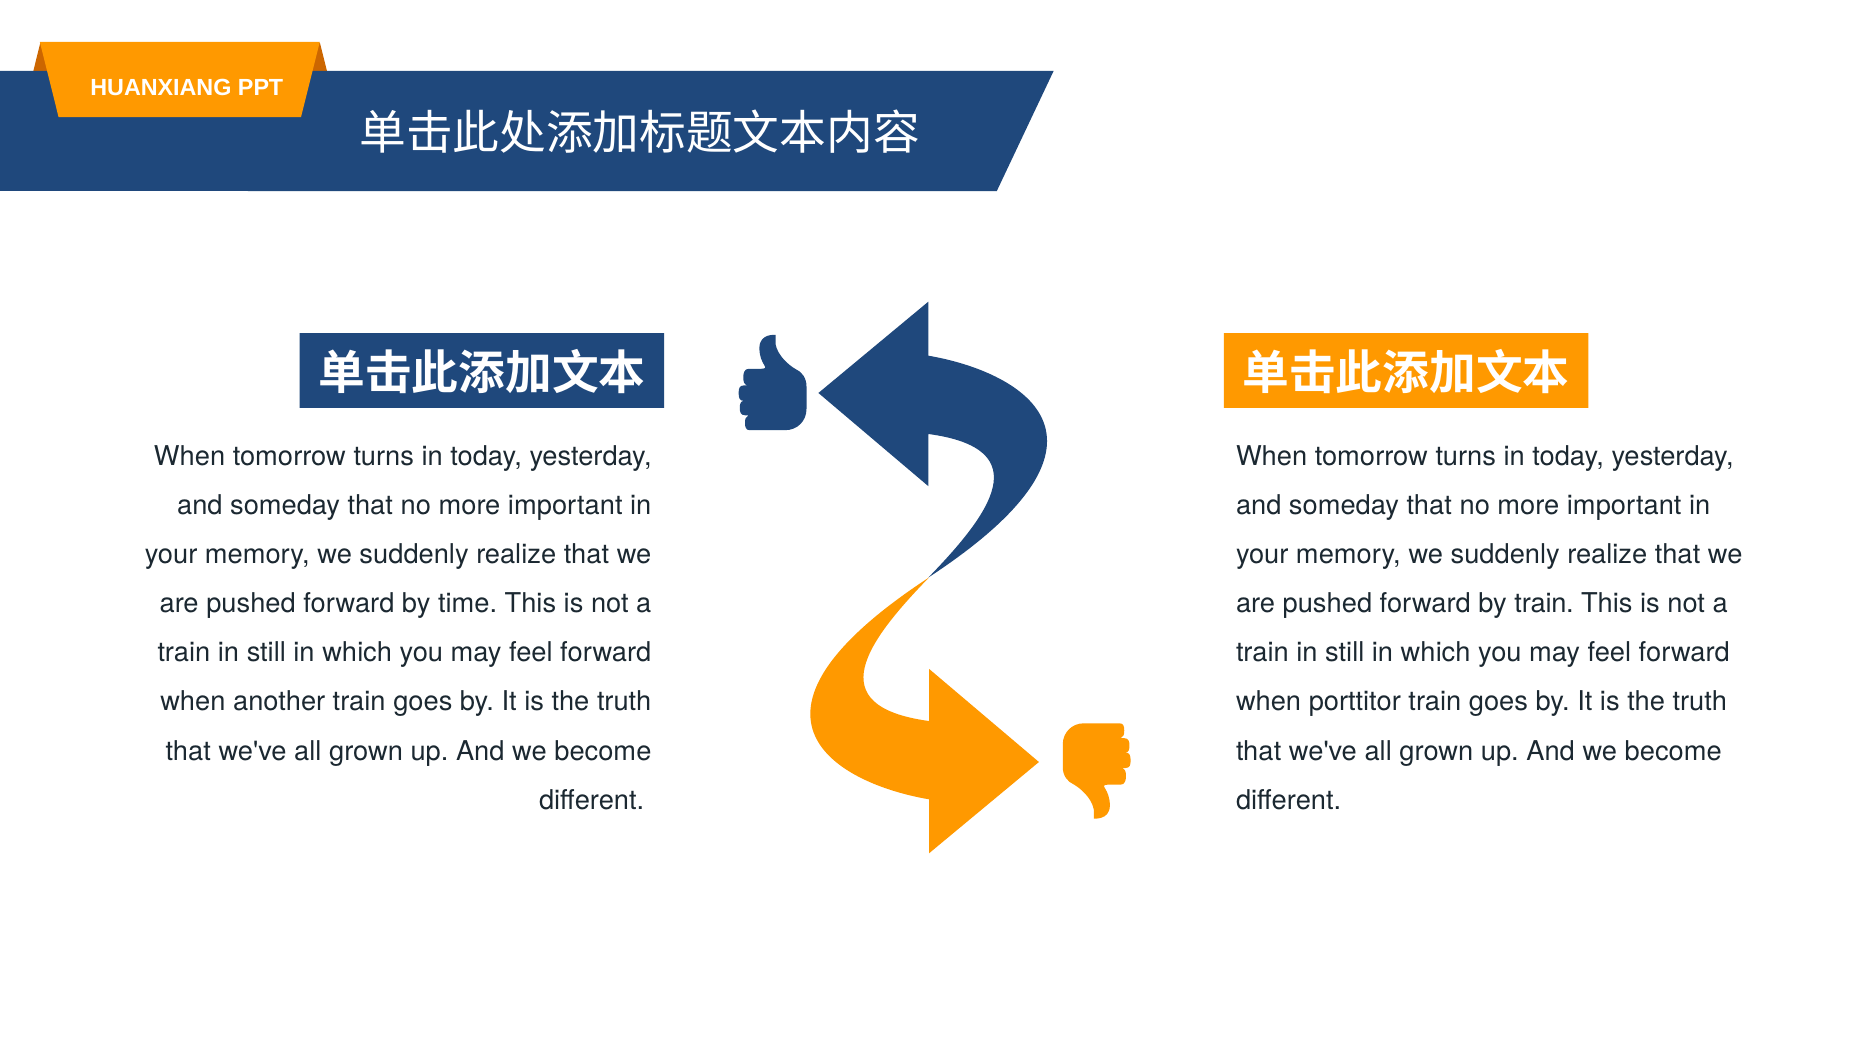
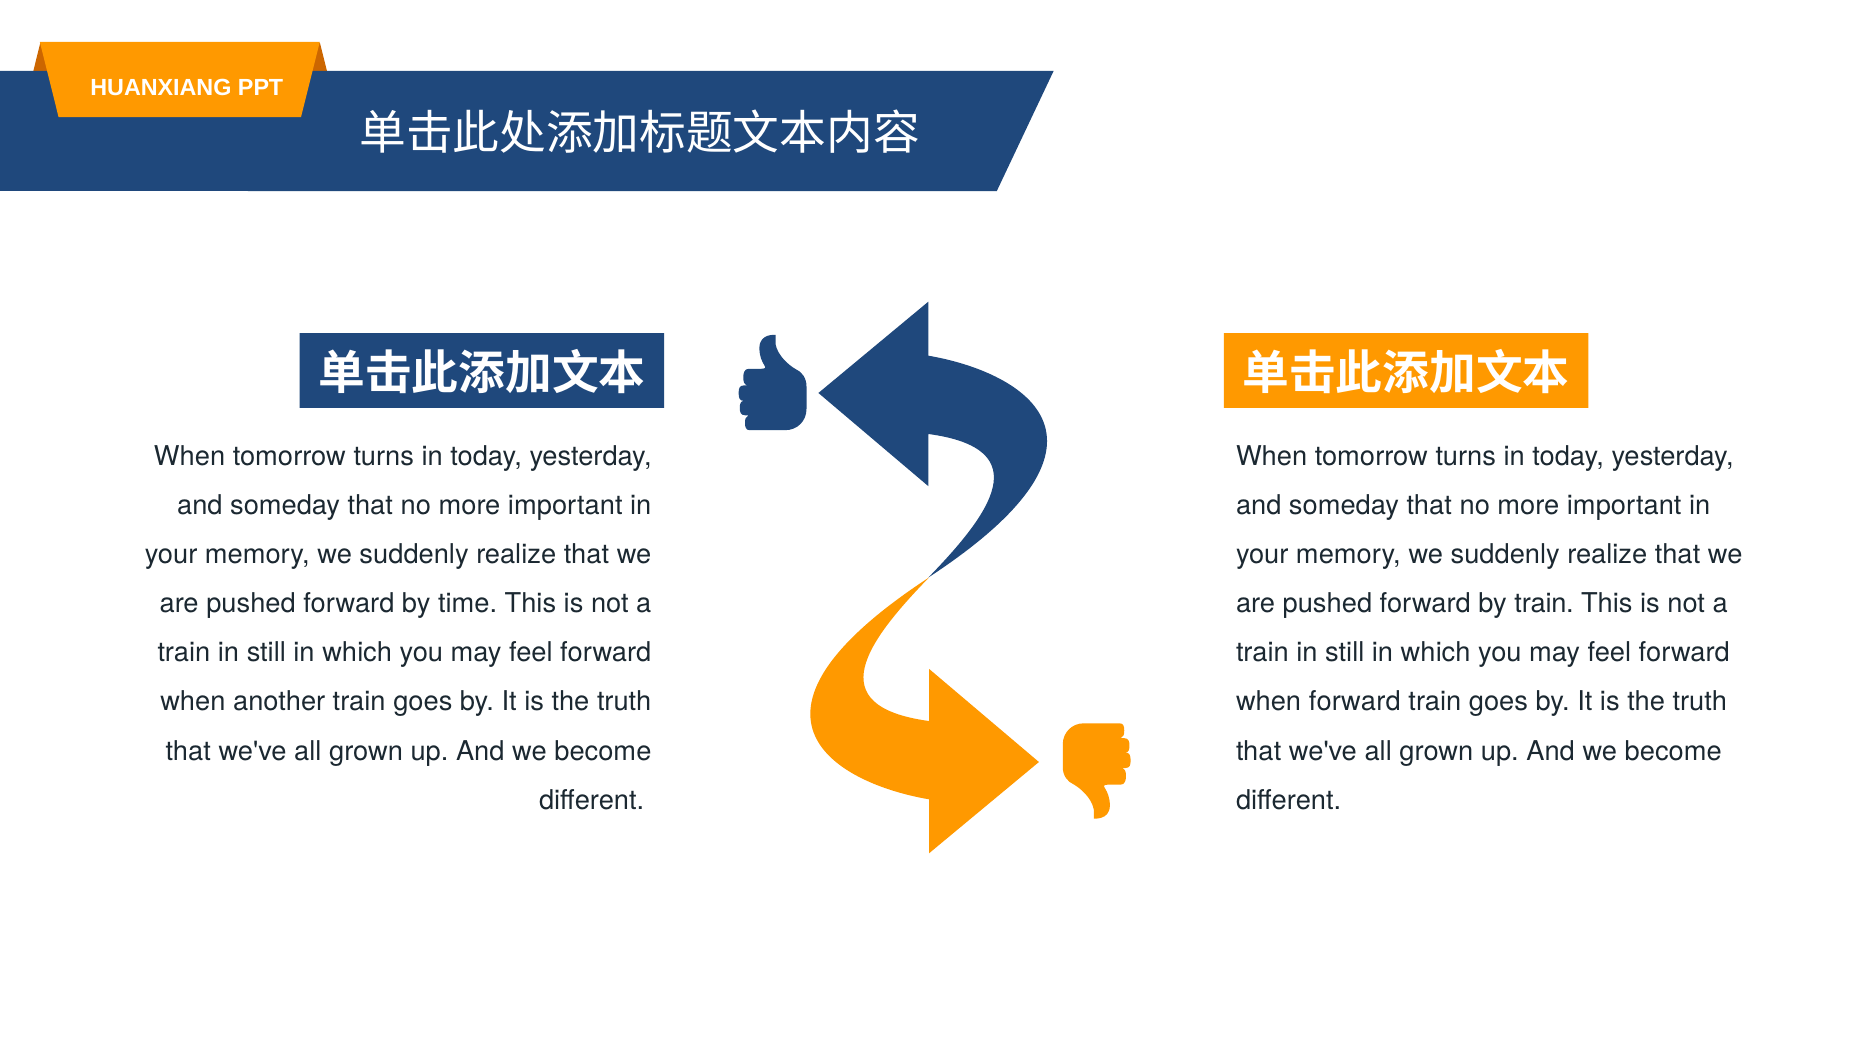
when porttitor: porttitor -> forward (1355, 702)
